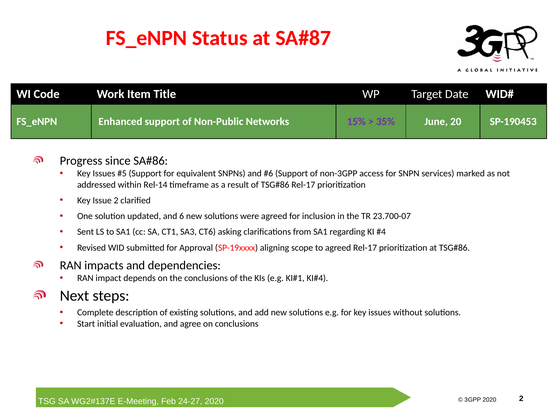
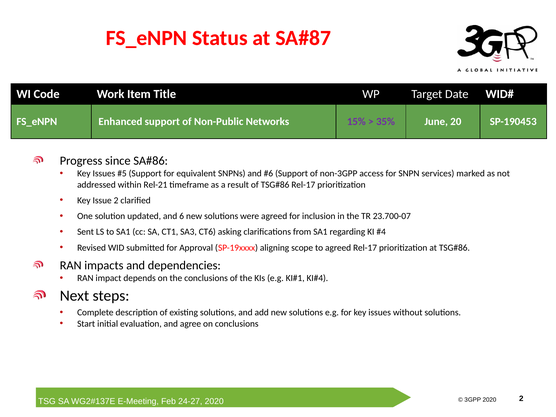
Rel-14: Rel-14 -> Rel-21 (155, 185)
